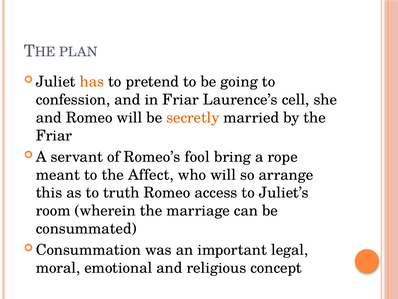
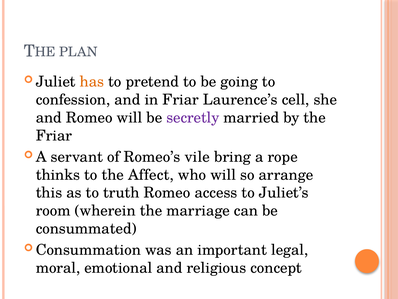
secretly colour: orange -> purple (193, 117)
fool: fool -> vile (197, 157)
meant: meant -> thinks (58, 175)
